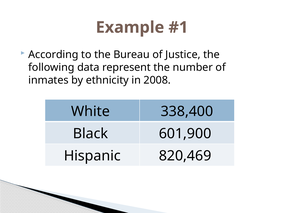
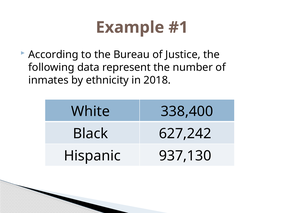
2008: 2008 -> 2018 (157, 80)
601,900: 601,900 -> 627,242 (185, 134)
820,469: 820,469 -> 937,130 (185, 156)
